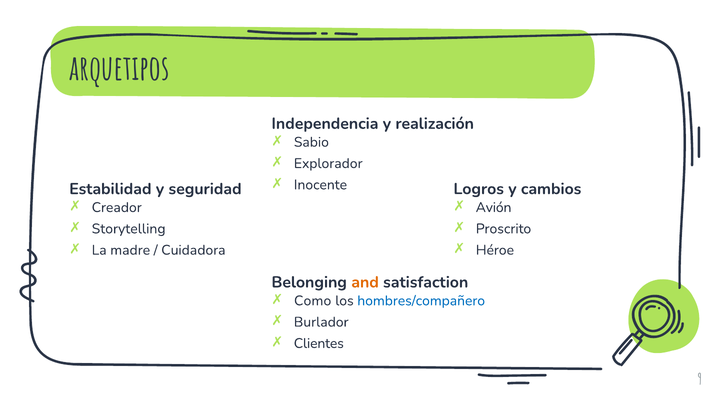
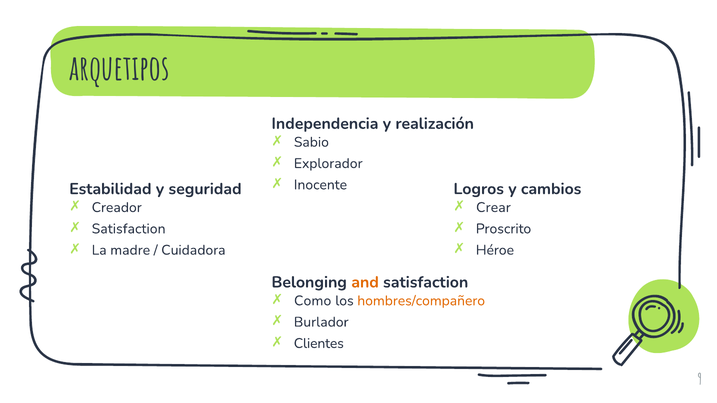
Avión: Avión -> Crear (493, 208)
Storytelling: Storytelling -> Satisfaction (129, 229)
hombres/compañero colour: blue -> orange (421, 301)
